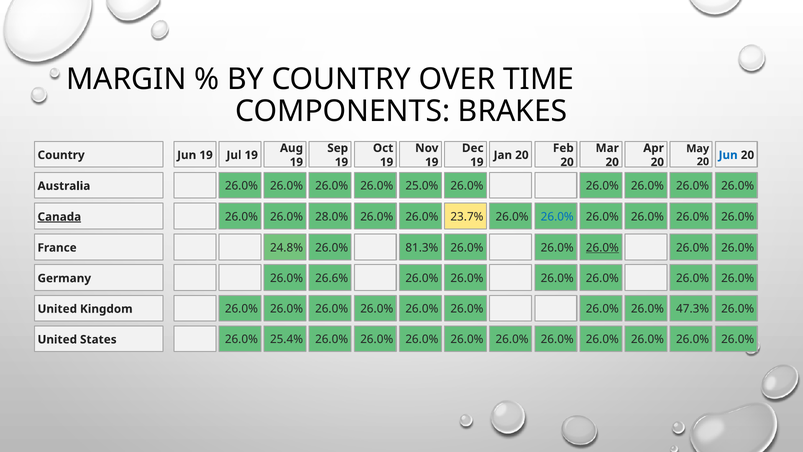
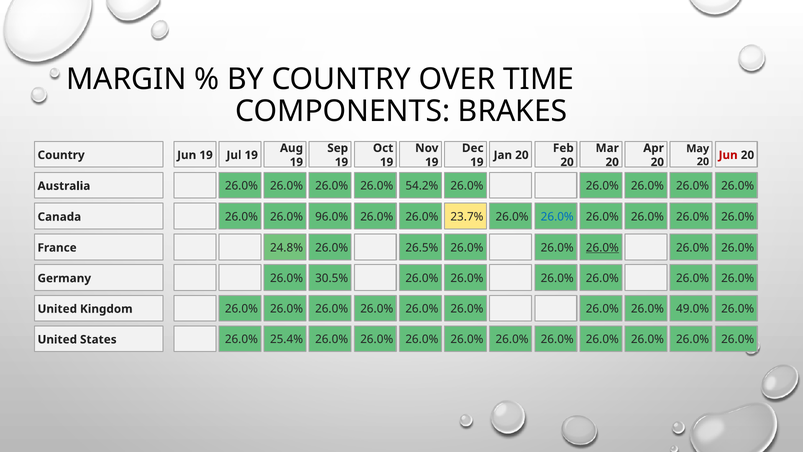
Jun colour: blue -> red (728, 155)
25.0%: 25.0% -> 54.2% (422, 186)
28.0%: 28.0% -> 96.0% (332, 217)
Canada underline: present -> none (59, 217)
81.3%: 81.3% -> 26.5% (422, 248)
26.6%: 26.6% -> 30.5% (332, 278)
47.3%: 47.3% -> 49.0% (693, 309)
